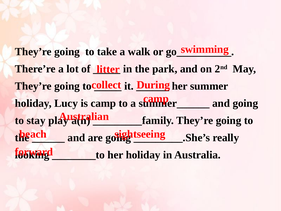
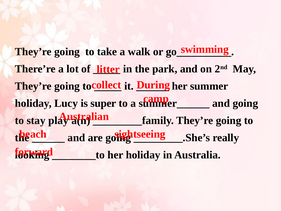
is camp: camp -> super (103, 103)
